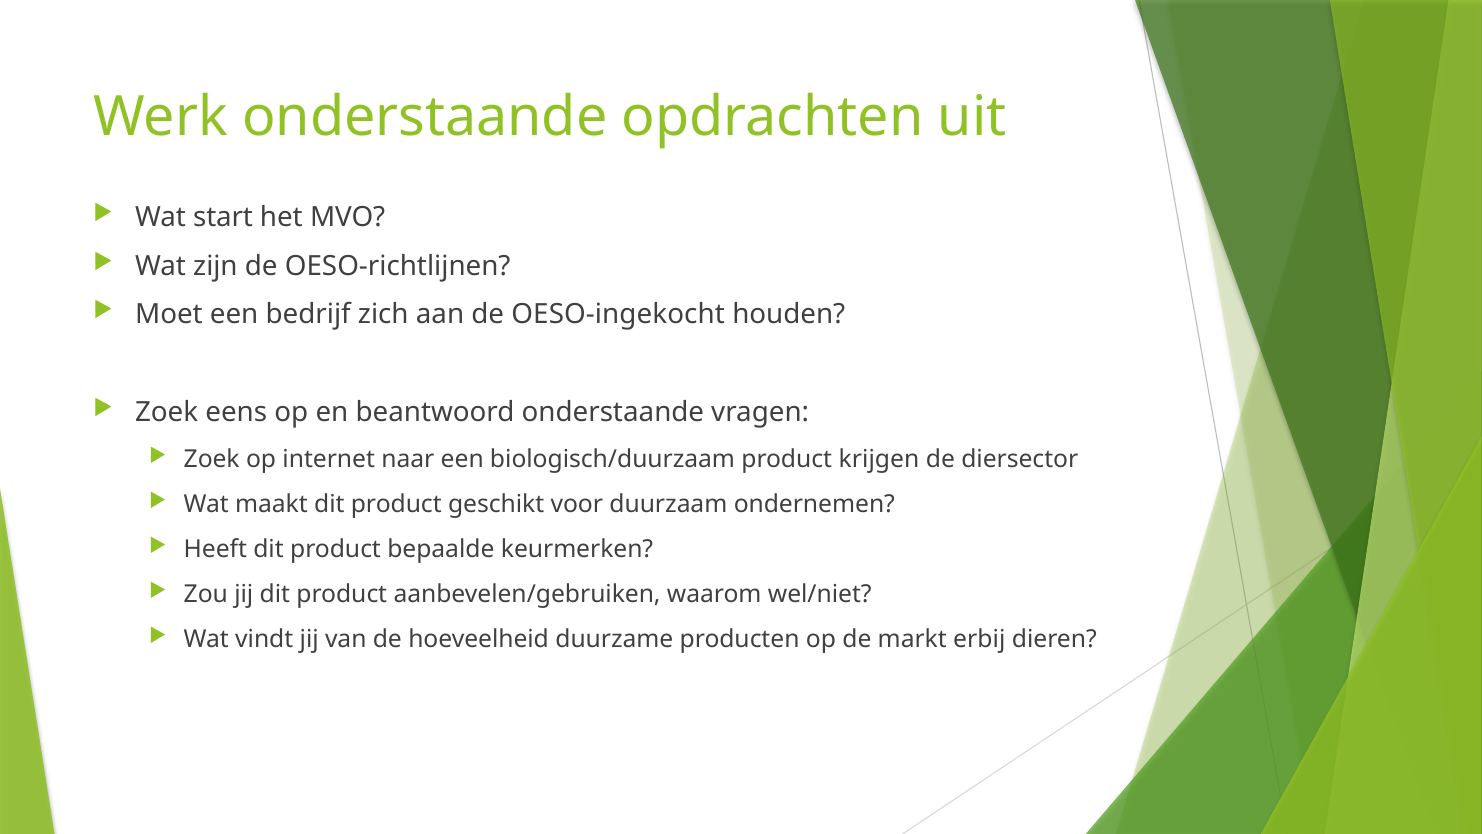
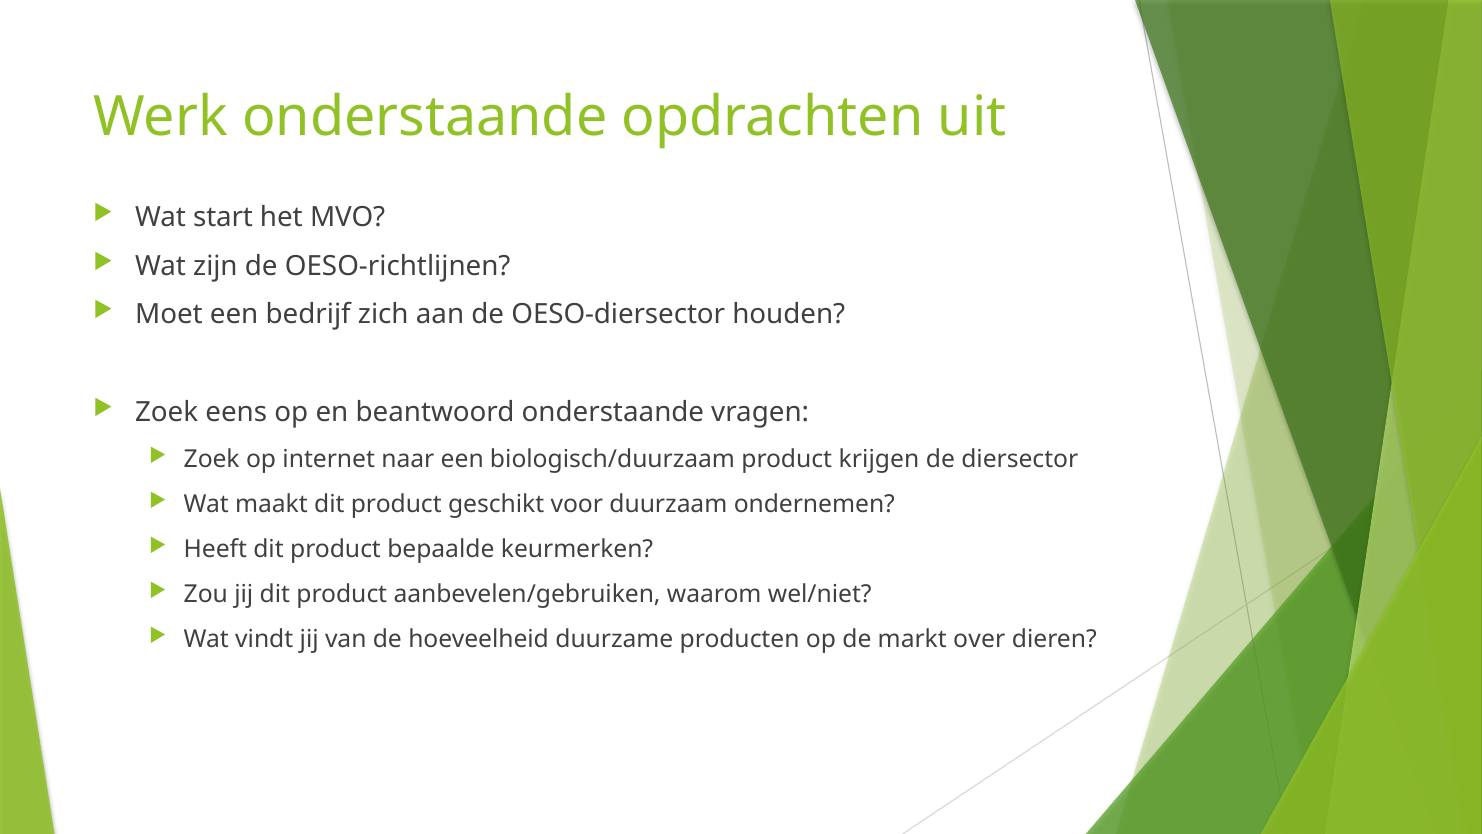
OESO-ingekocht: OESO-ingekocht -> OESO-diersector (618, 315)
erbij: erbij -> over (979, 639)
